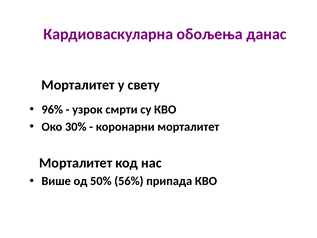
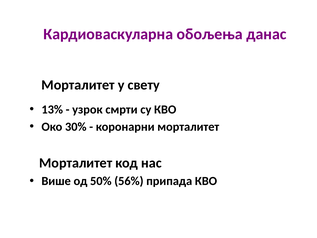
96%: 96% -> 13% (52, 109)
